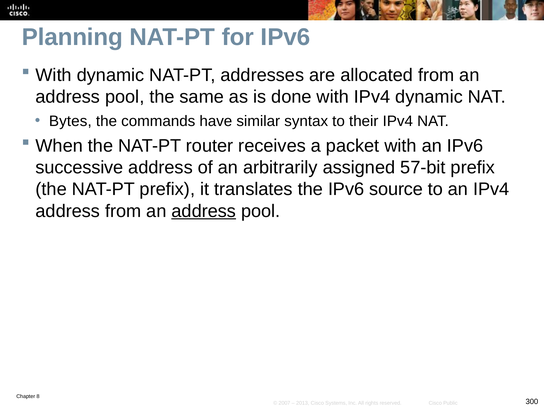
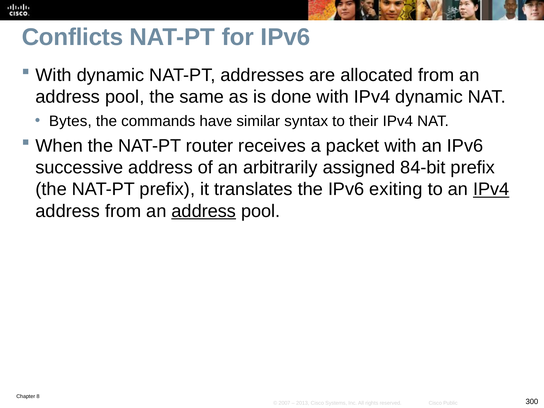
Planning: Planning -> Conflicts (72, 37)
57-bit: 57-bit -> 84-bit (423, 168)
source: source -> exiting (396, 189)
IPv4 underline: none -> present (491, 189)
